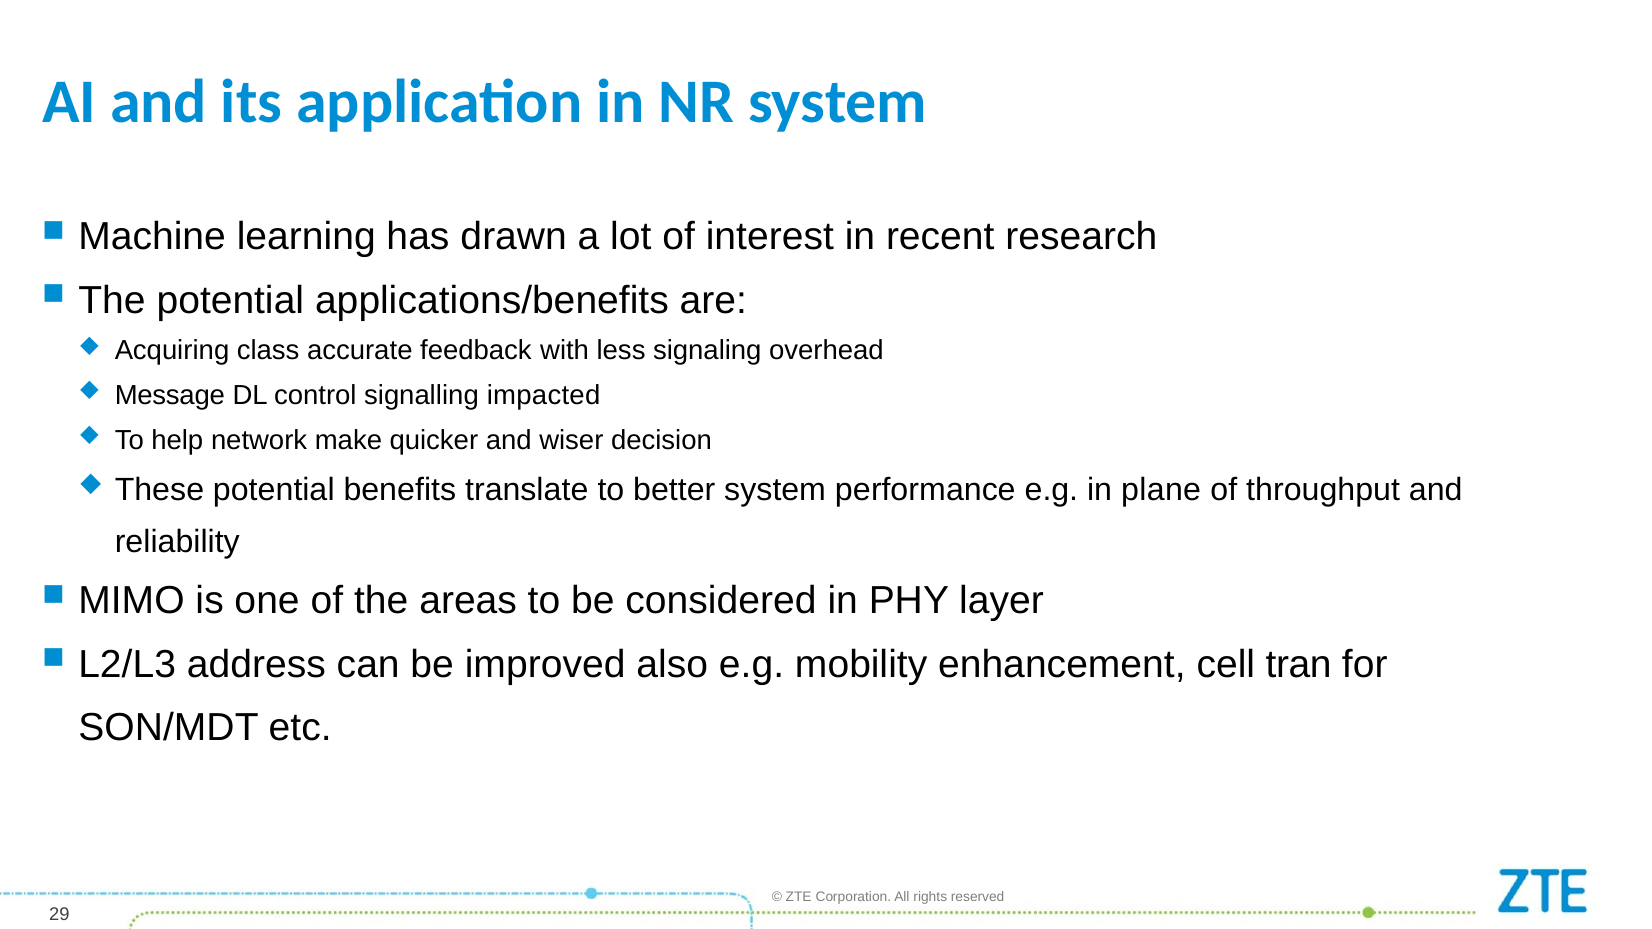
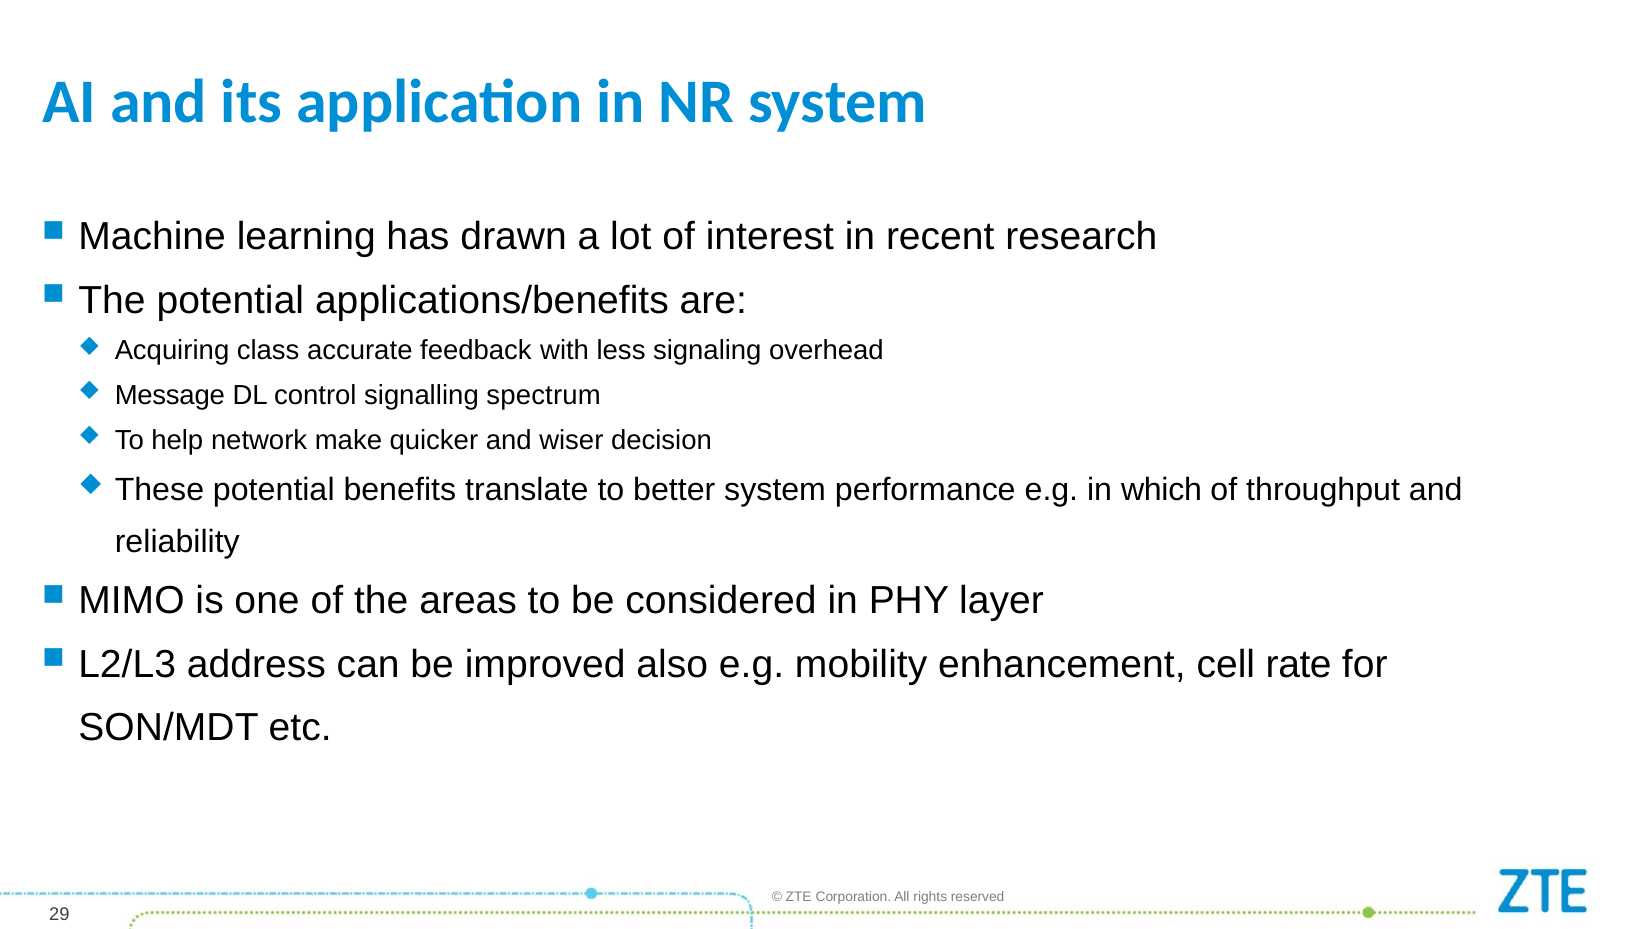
impacted: impacted -> spectrum (544, 396)
plane: plane -> which (1161, 490)
tran: tran -> rate (1299, 665)
